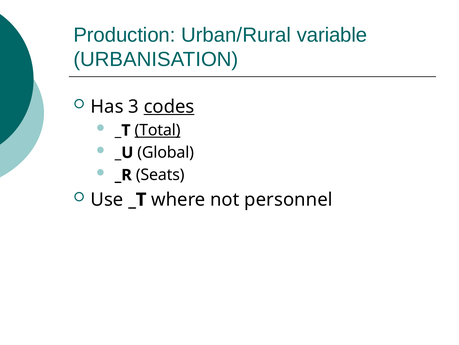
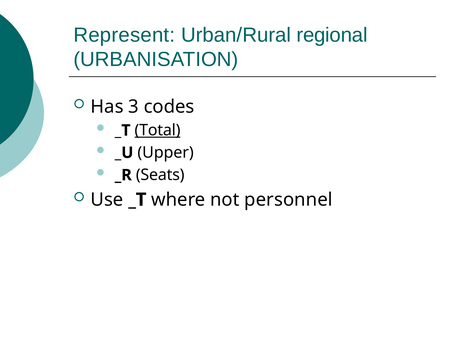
Production: Production -> Represent (124, 35)
variable: variable -> regional (332, 35)
codes underline: present -> none (169, 106)
Global: Global -> Upper (166, 152)
